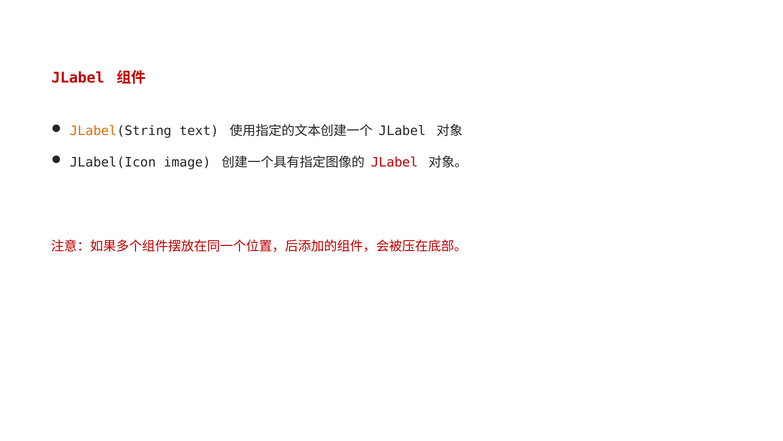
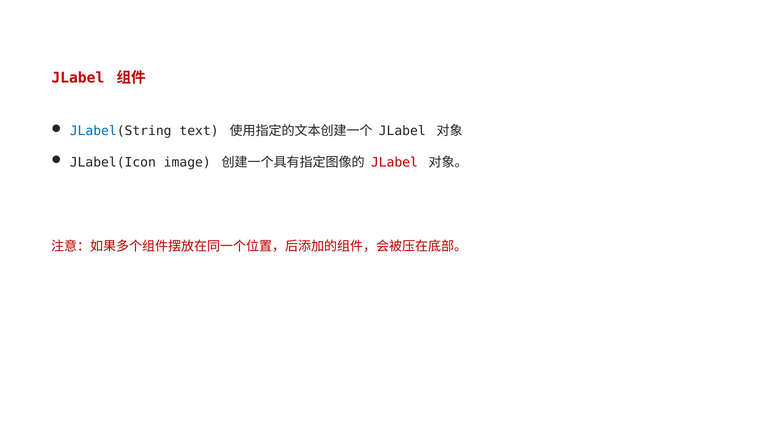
JLabel colour: orange -> blue (93, 131)
